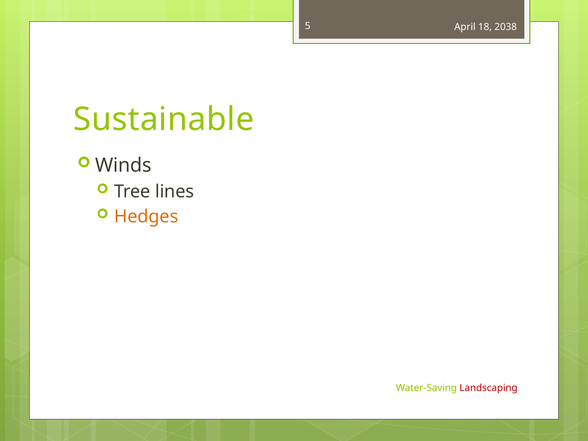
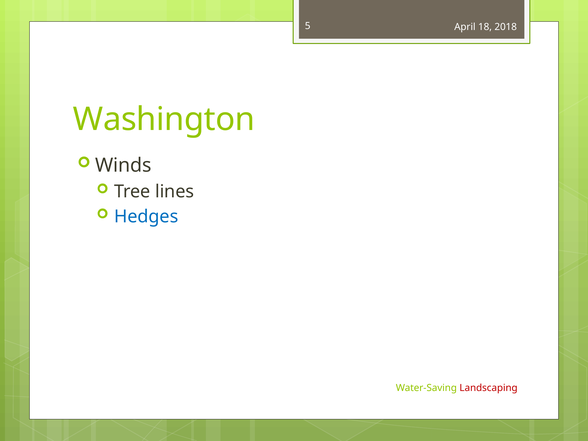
2038: 2038 -> 2018 (506, 27)
Sustainable: Sustainable -> Washington (164, 119)
Hedges colour: orange -> blue (146, 217)
